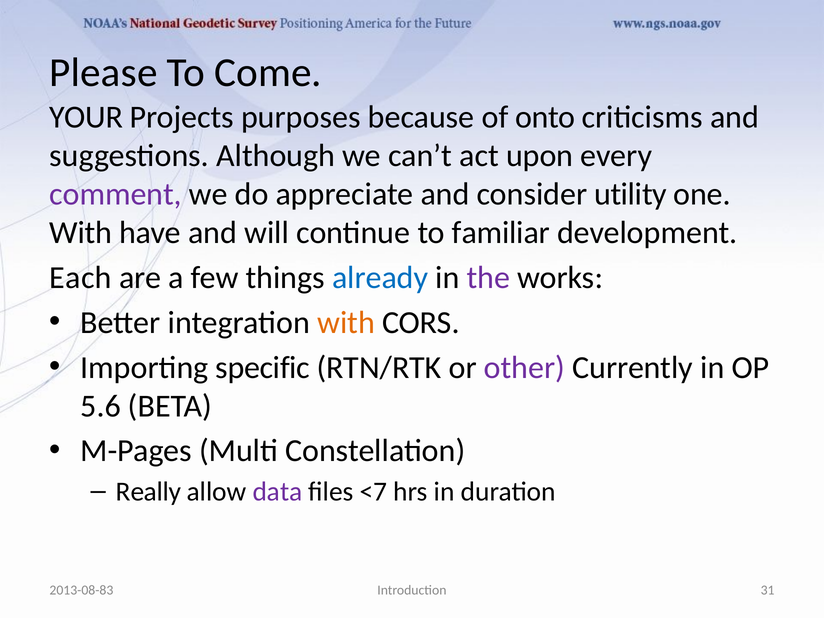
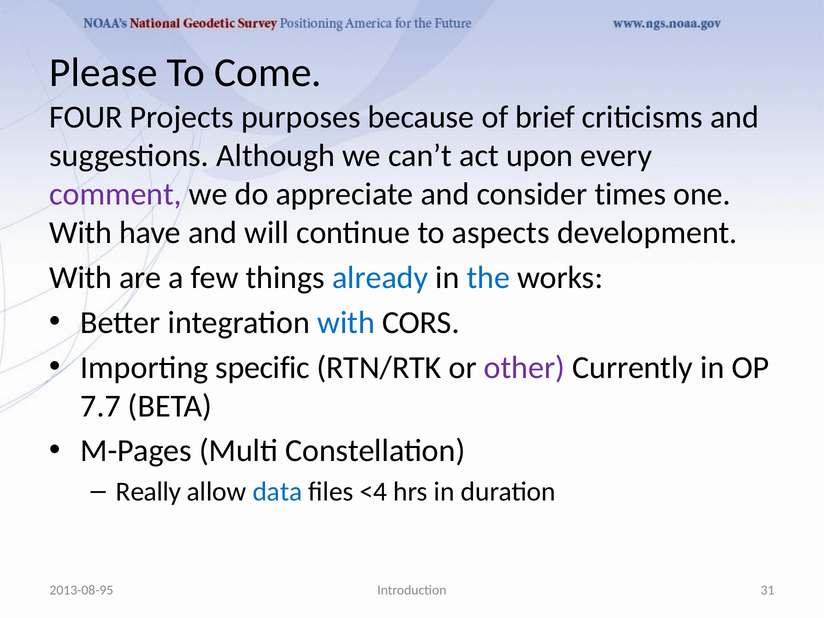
YOUR: YOUR -> FOUR (86, 117)
onto: onto -> brief (545, 117)
utility: utility -> times (630, 194)
familiar: familiar -> aspects (501, 233)
Each: Each -> With (81, 278)
the colour: purple -> blue (488, 278)
with colour: orange -> blue (346, 323)
5.6: 5.6 -> 7.7 (101, 406)
data colour: purple -> blue (277, 492)
<7: <7 -> <4 (373, 492)
2013-08-83: 2013-08-83 -> 2013-08-95 (81, 590)
